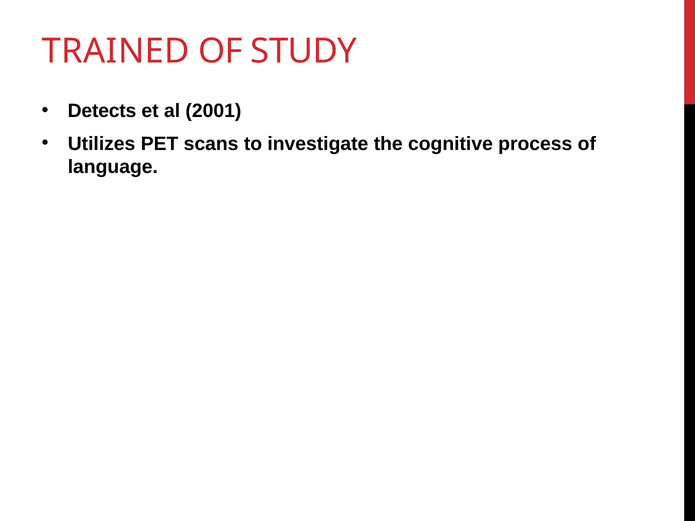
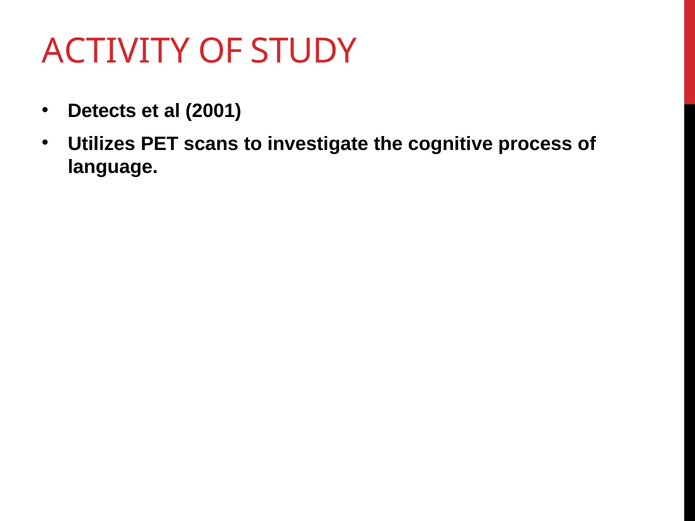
TRAINED: TRAINED -> ACTIVITY (116, 51)
